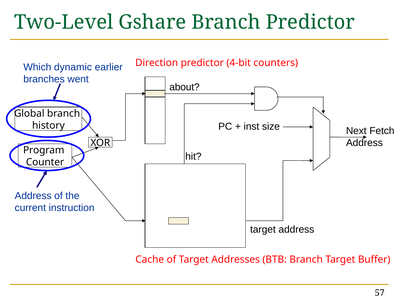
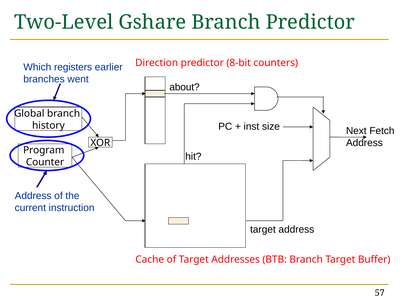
4-bit: 4-bit -> 8-bit (239, 63)
dynamic: dynamic -> registers (73, 67)
